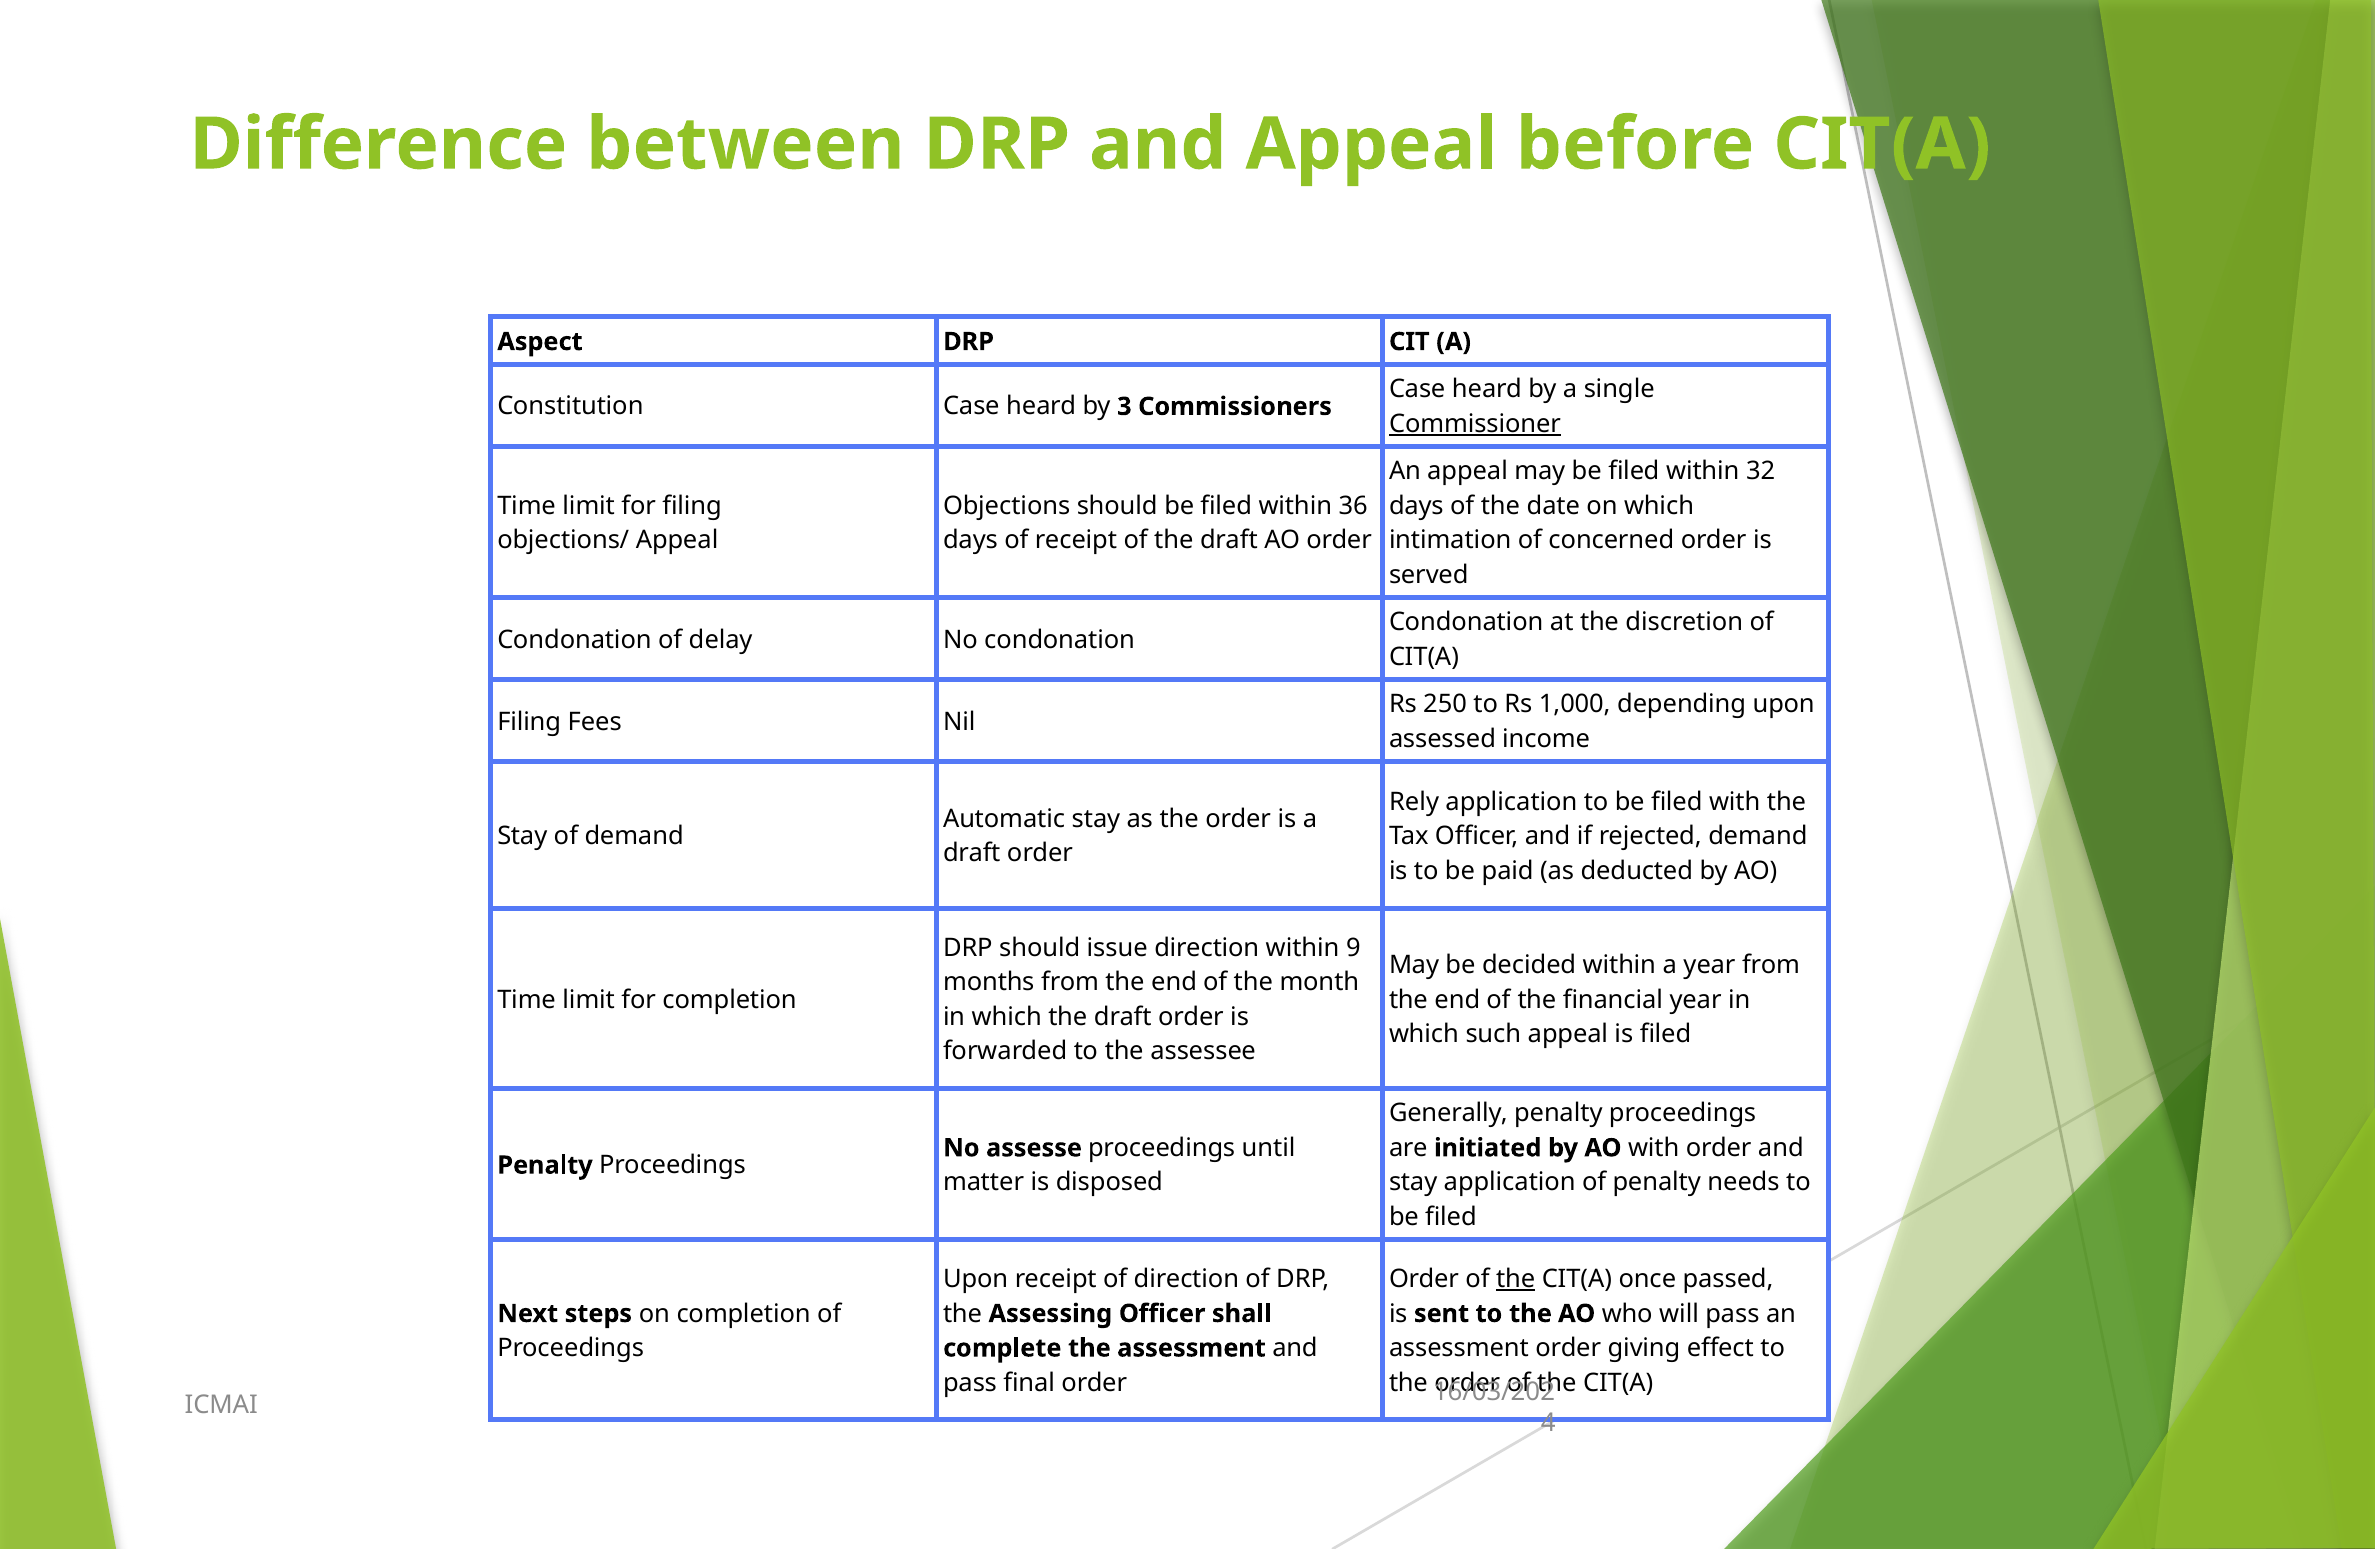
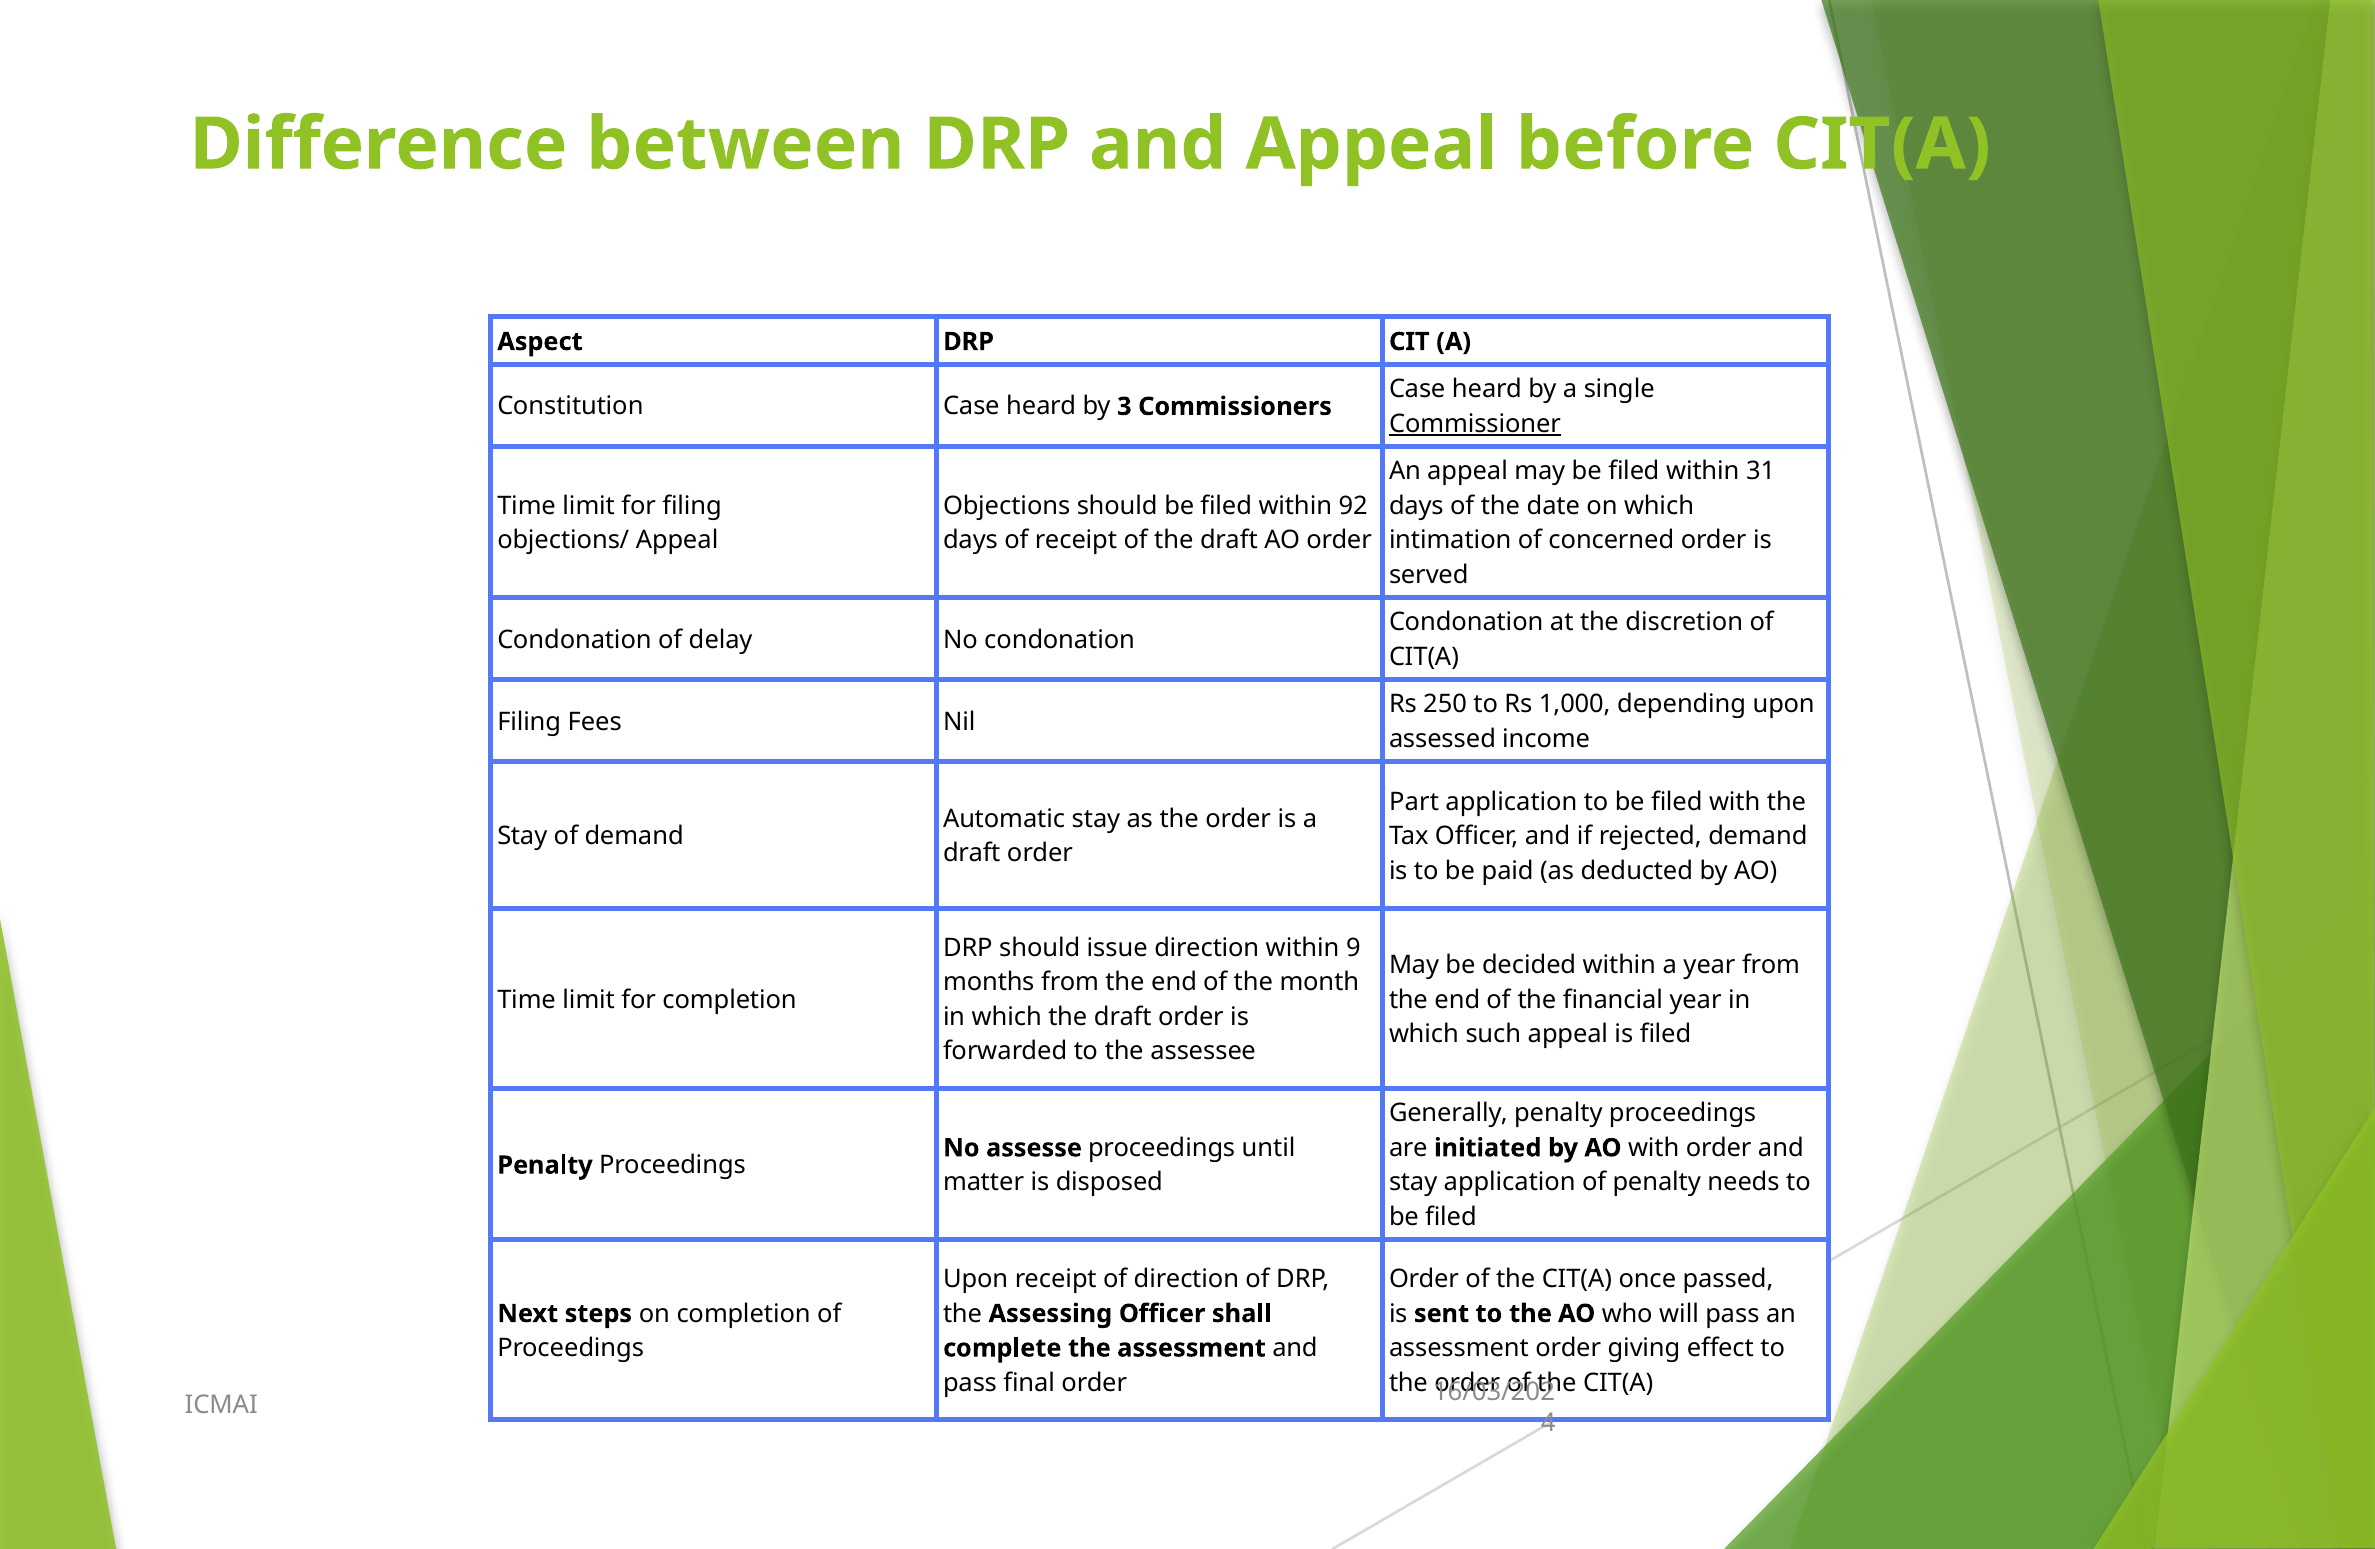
32: 32 -> 31 (1761, 471)
36: 36 -> 92 (1353, 506)
Rely: Rely -> Part (1414, 802)
the underline: present -> none (1516, 1279)
